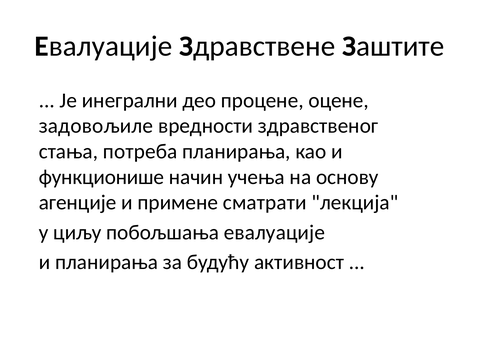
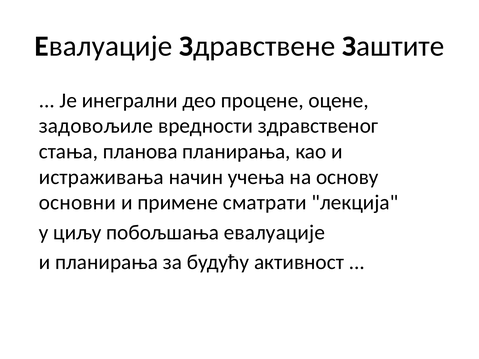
потреба: потреба -> планова (140, 152)
функционише: функционише -> истраживања (101, 177)
агенције: агенције -> основни (77, 203)
